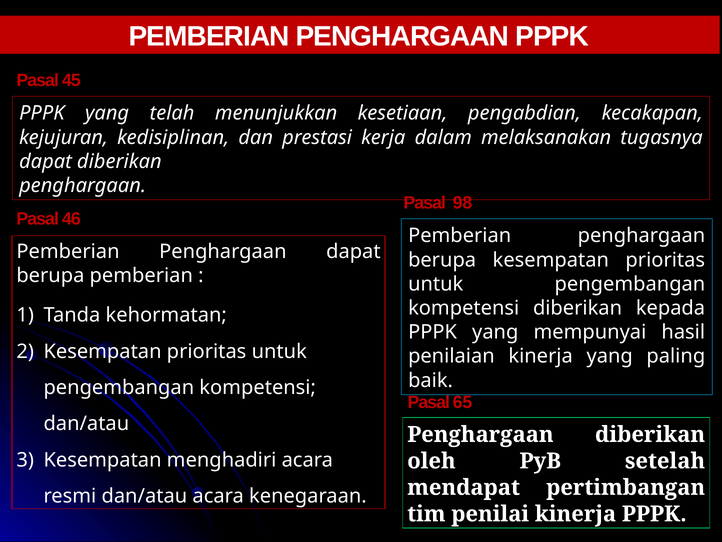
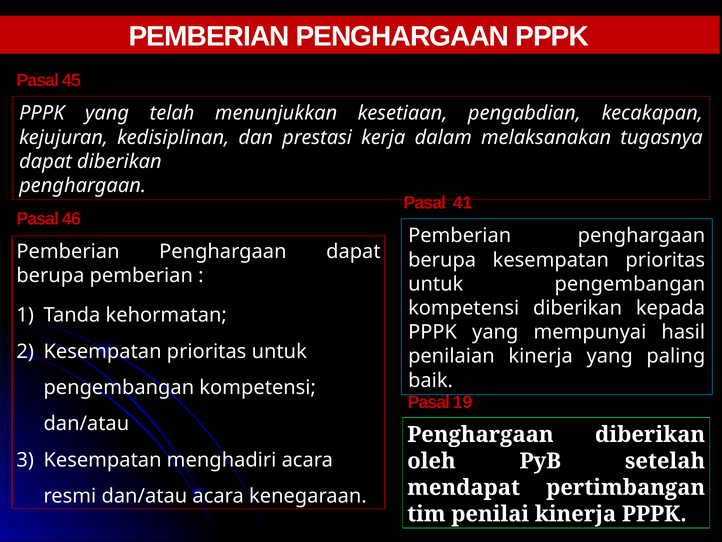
98: 98 -> 41 (463, 203)
65: 65 -> 19 (463, 402)
